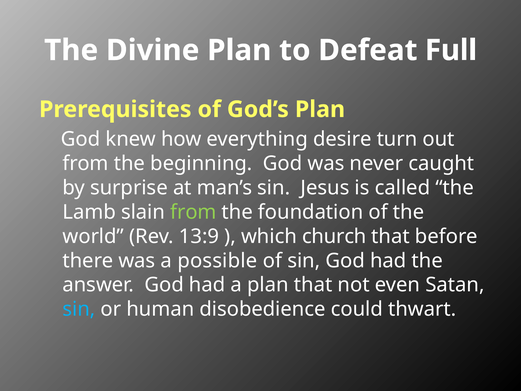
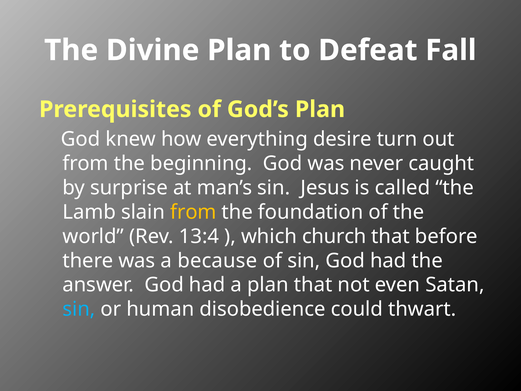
Full: Full -> Fall (451, 50)
from colour: light green -> yellow (193, 212)
13:9: 13:9 -> 13:4 (199, 236)
possible: possible -> because (217, 261)
